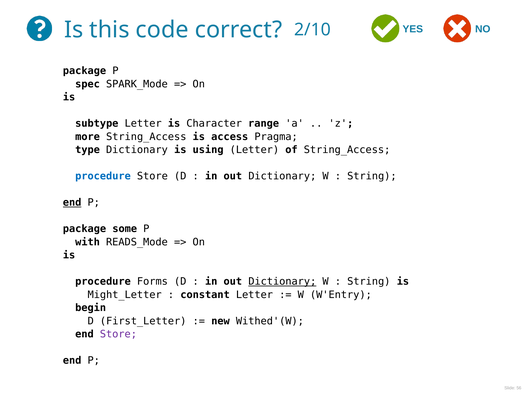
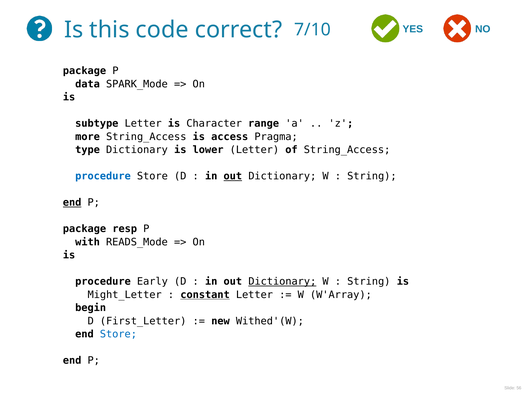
2/10: 2/10 -> 7/10 (313, 30)
spec: spec -> data (88, 84)
using: using -> lower (208, 150)
out underline: none -> present (233, 176)
some: some -> resp (125, 229)
Forms: Forms -> Early (152, 282)
constant underline: none -> present (205, 295)
W'Entry: W'Entry -> W'Array (341, 295)
Store colour: purple -> blue (118, 334)
